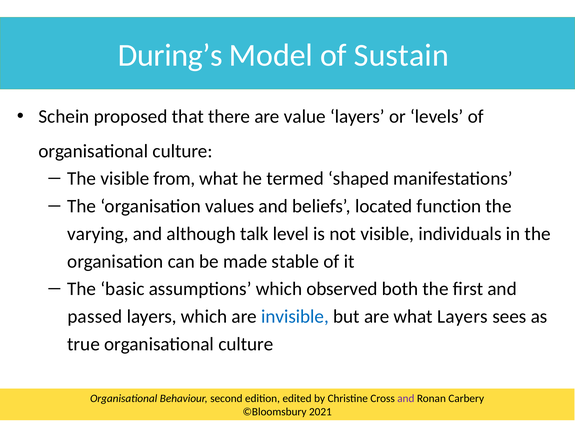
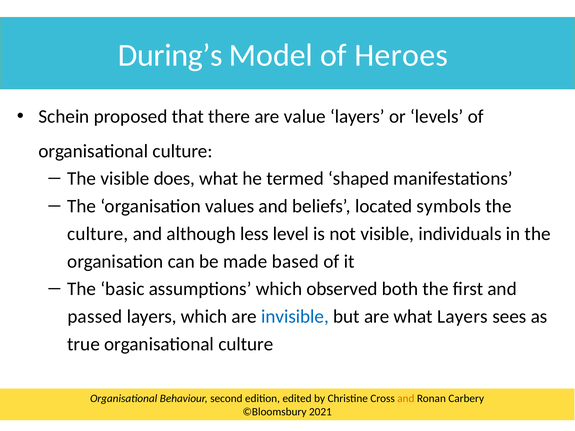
Sustain: Sustain -> Heroes (401, 55)
from: from -> does (174, 179)
function: function -> symbols (449, 206)
varying: varying -> culture (98, 234)
talk: talk -> less (254, 234)
stable: stable -> based (295, 262)
and colour: purple -> orange (406, 399)
